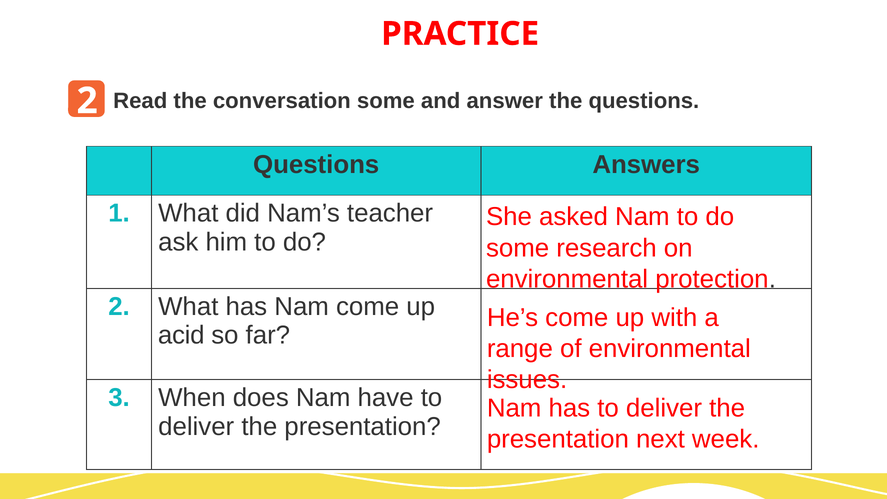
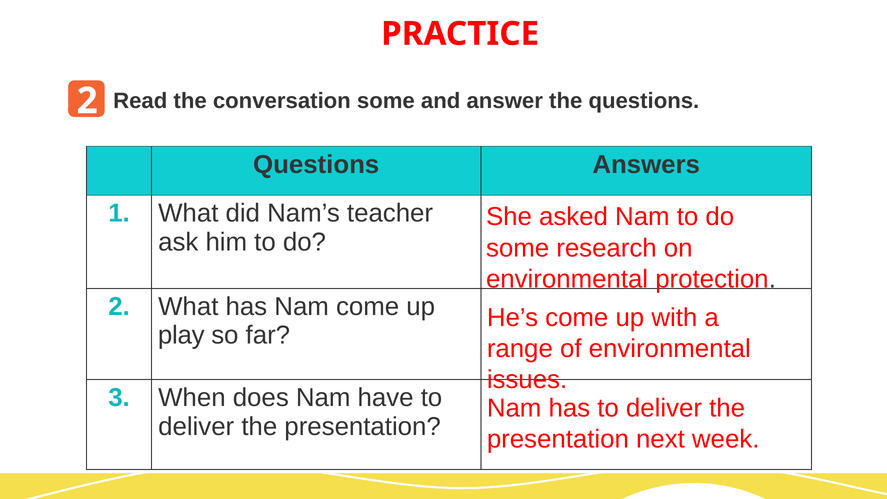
acid: acid -> play (181, 335)
